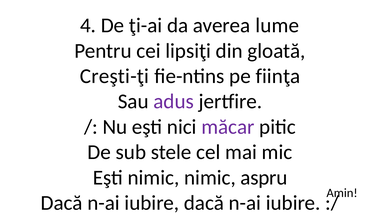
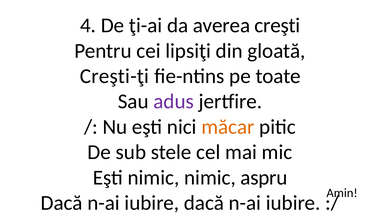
lume: lume -> creşti (277, 25)
fiinţa: fiinţa -> toate (278, 76)
măcar colour: purple -> orange (228, 127)
